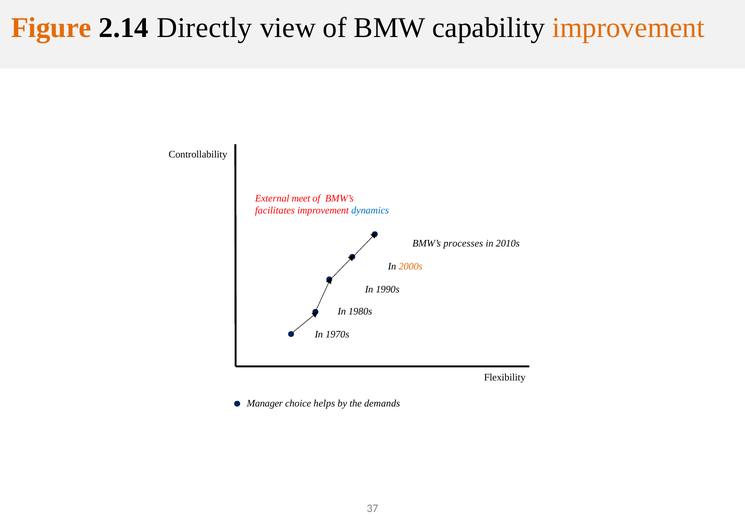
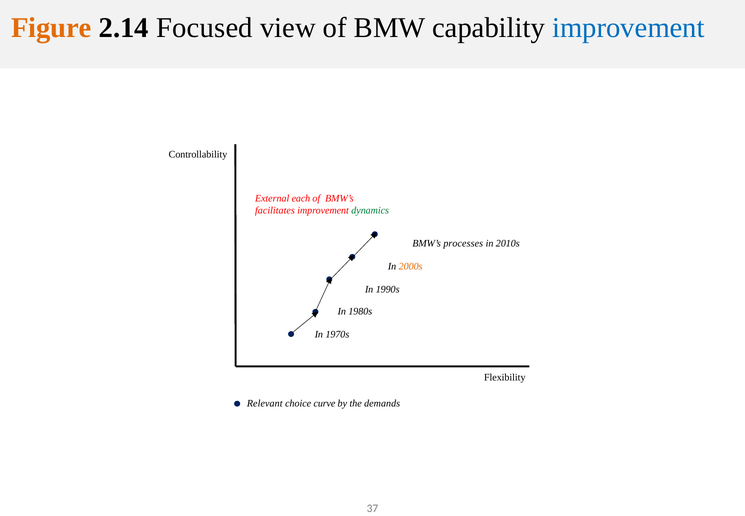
Directly: Directly -> Focused (204, 28)
improvement colour: orange -> blue (628, 28)
meet: meet -> each (301, 198)
dynamics colour: blue -> green (370, 210)
Manager: Manager -> Relevant (265, 403)
helps: helps -> curve (324, 403)
